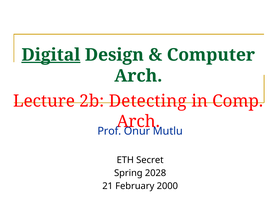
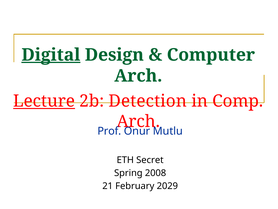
Lecture underline: none -> present (44, 101)
Detecting: Detecting -> Detection (148, 101)
2028: 2028 -> 2008 (156, 173)
2000: 2000 -> 2029 (167, 186)
